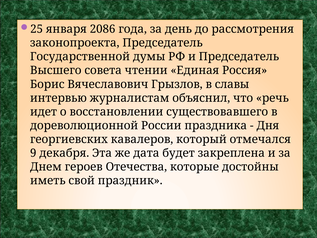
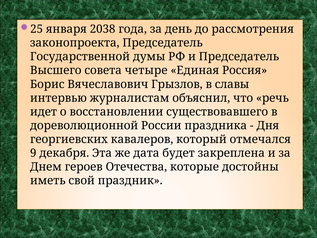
2086: 2086 -> 2038 (103, 29)
чтении: чтении -> четыре (146, 70)
